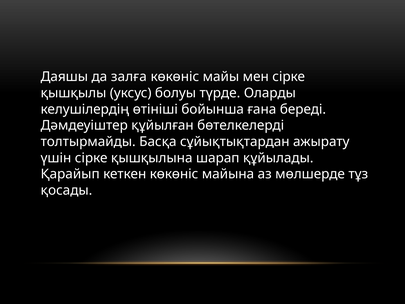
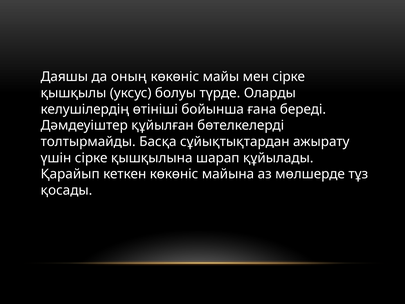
залға: залға -> оның (129, 77)
